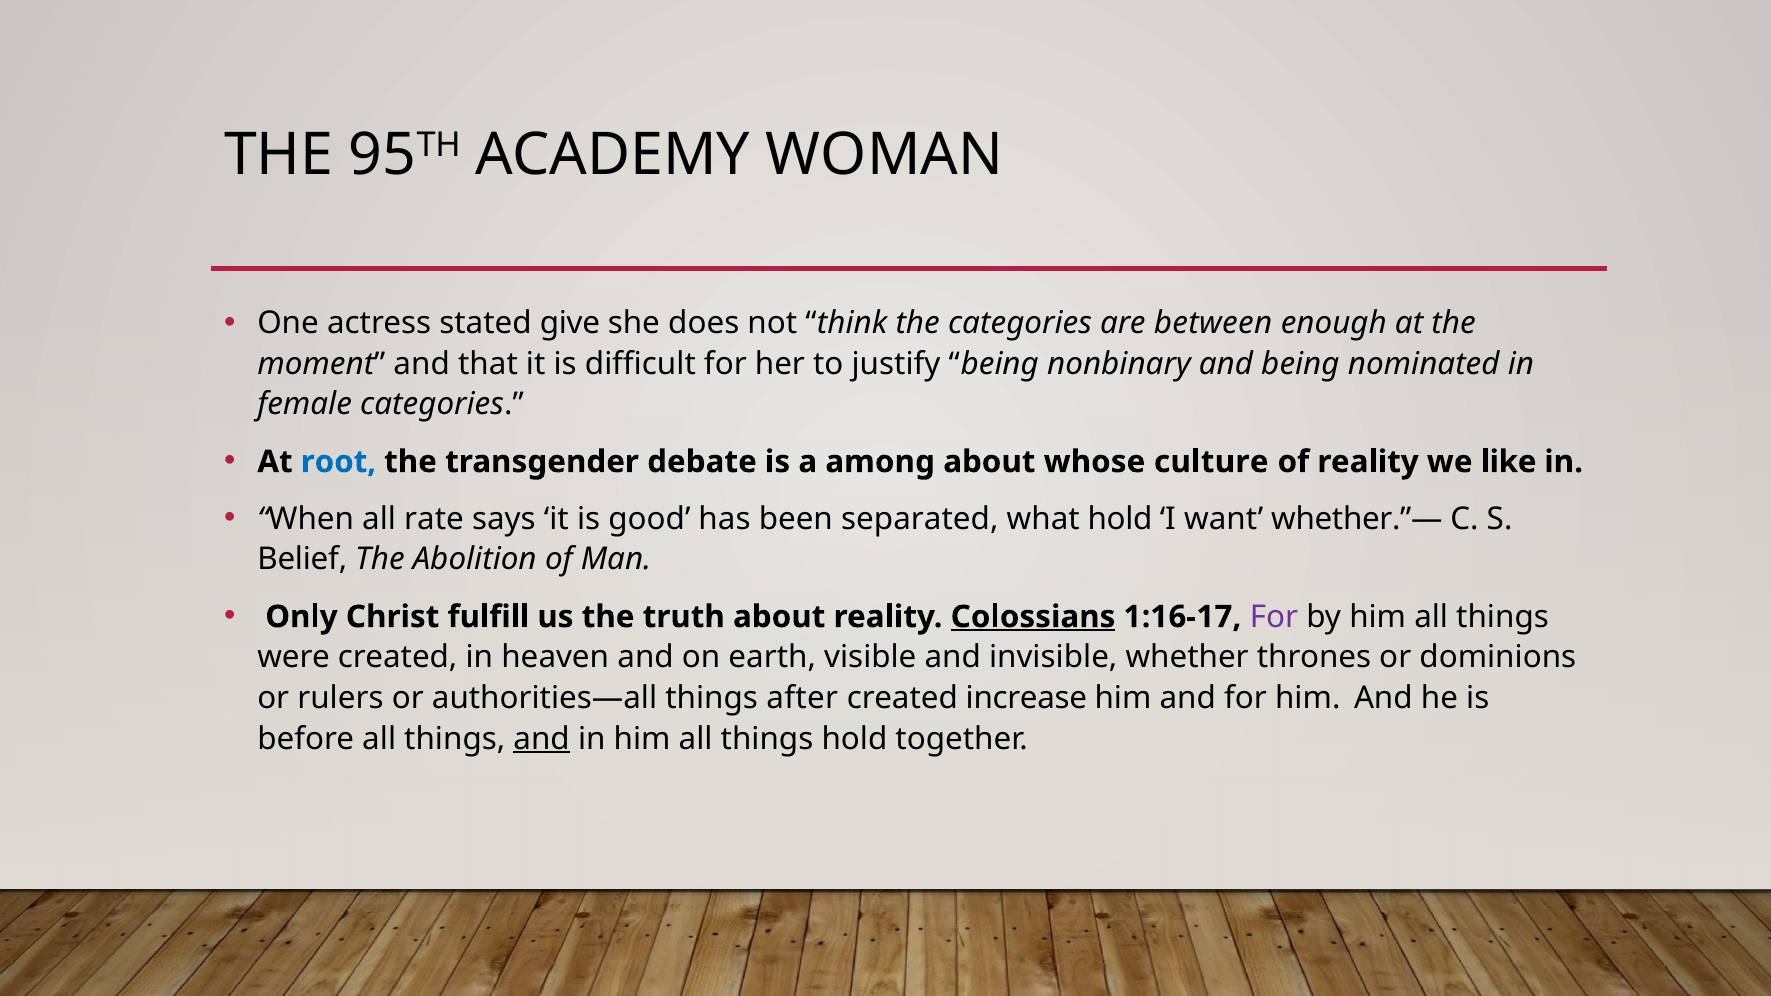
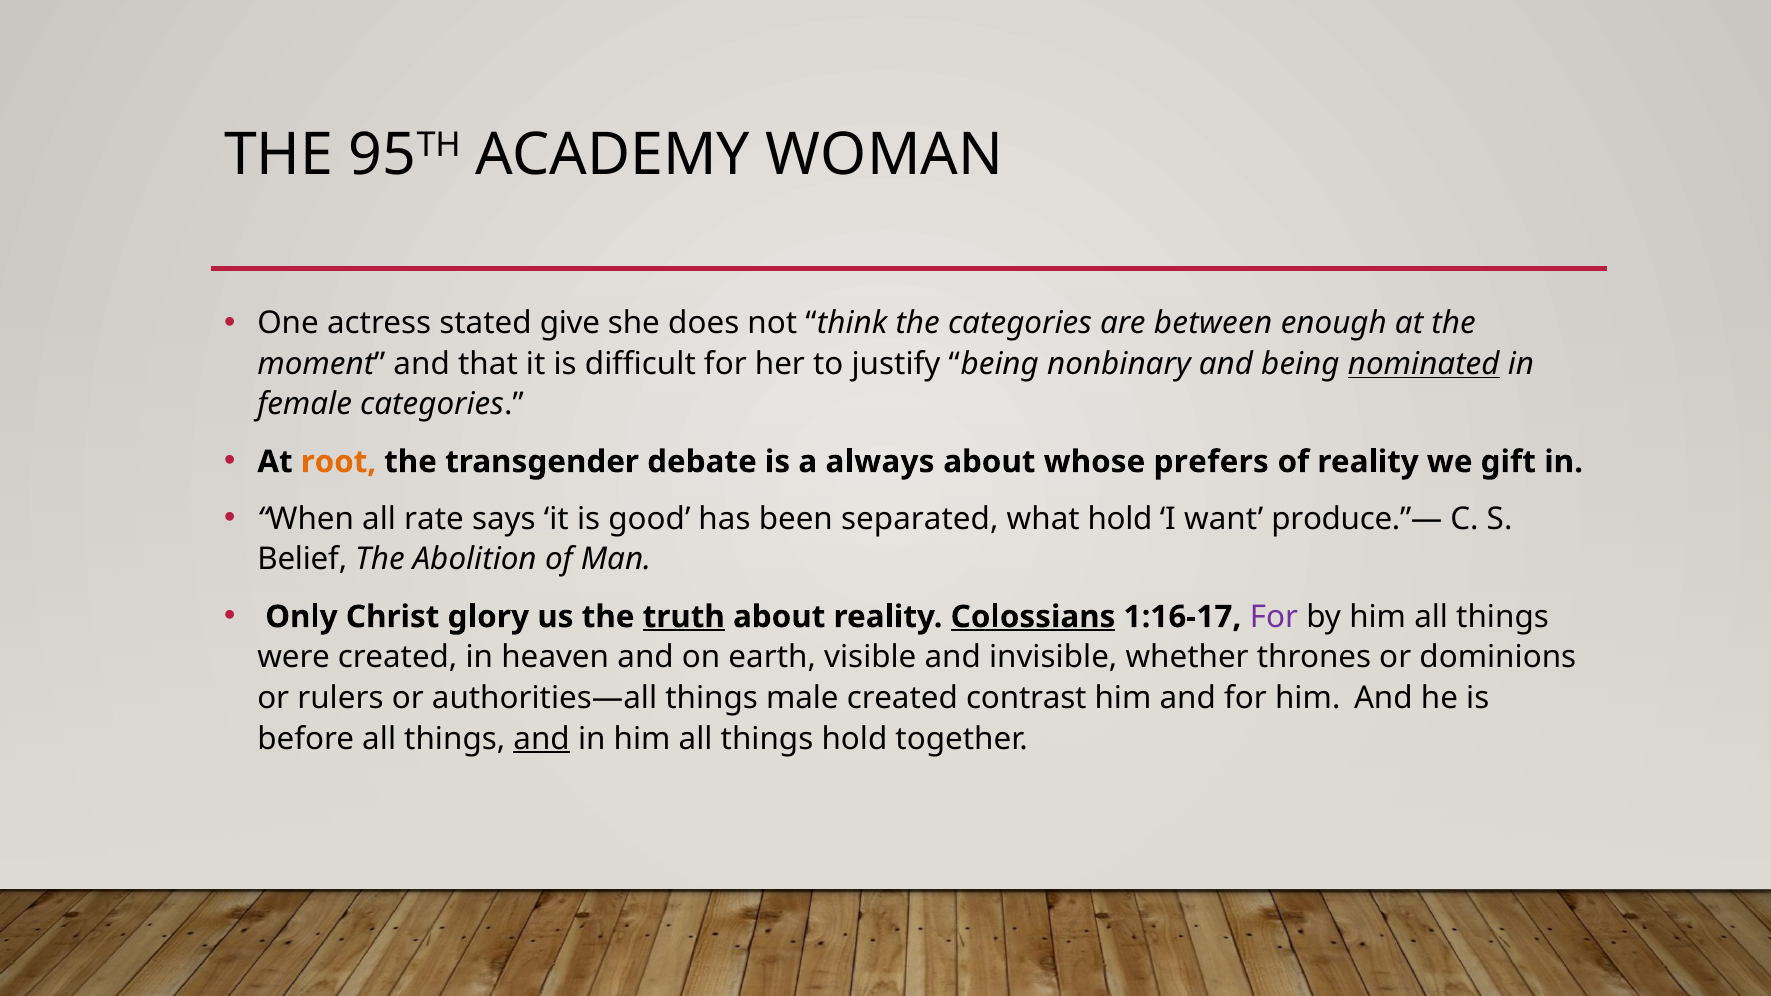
nominated underline: none -> present (1424, 364)
root colour: blue -> orange (338, 462)
among: among -> always (880, 462)
culture: culture -> prefers (1211, 462)
like: like -> gift (1508, 462)
whether.”—: whether.”— -> produce.”— (1357, 519)
fulfill: fulfill -> glory (488, 617)
truth underline: none -> present (684, 617)
after: after -> male (802, 698)
increase: increase -> contrast (1026, 698)
